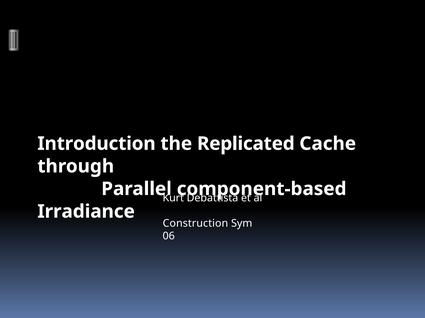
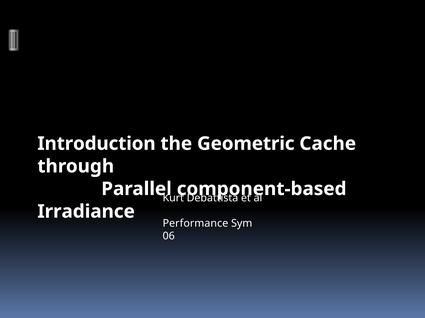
Replicated: Replicated -> Geometric (246, 144)
Construction: Construction -> Performance (195, 224)
